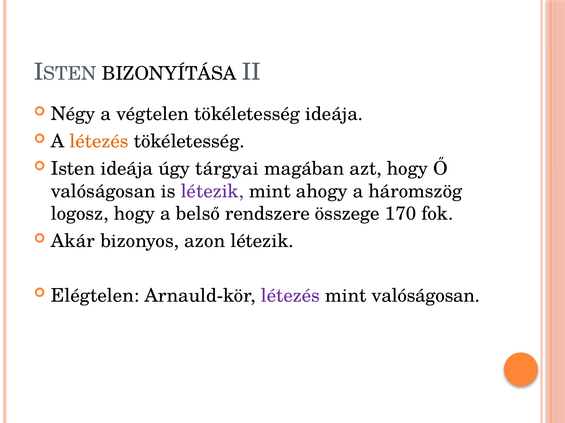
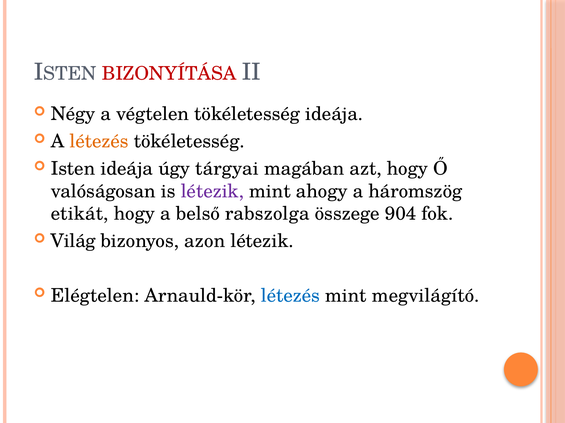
BIZONYÍTÁSA colour: black -> red (169, 74)
logosz: logosz -> etikát (80, 214)
rendszere: rendszere -> rabszolga (267, 214)
170: 170 -> 904 (401, 214)
Akár: Akár -> Világ (73, 241)
létezés colour: purple -> blue (290, 296)
mint valóságosan: valóságosan -> megvilágító (426, 296)
